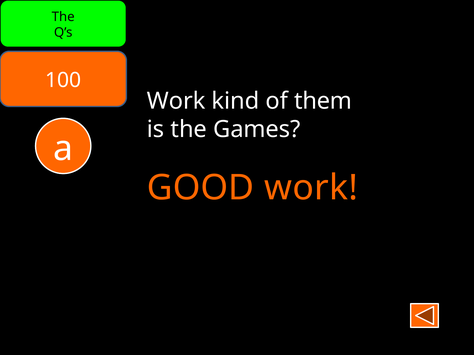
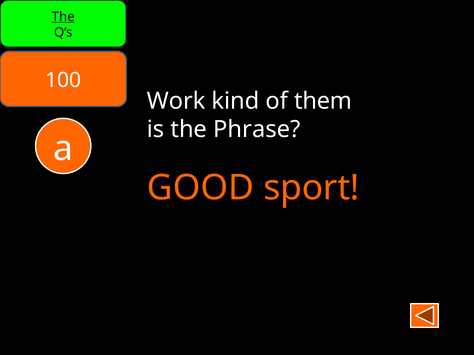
The underline: none -> present (63, 17)
Games: Games -> Phrase (257, 130)
GOOD work: work -> sport (311, 188)
